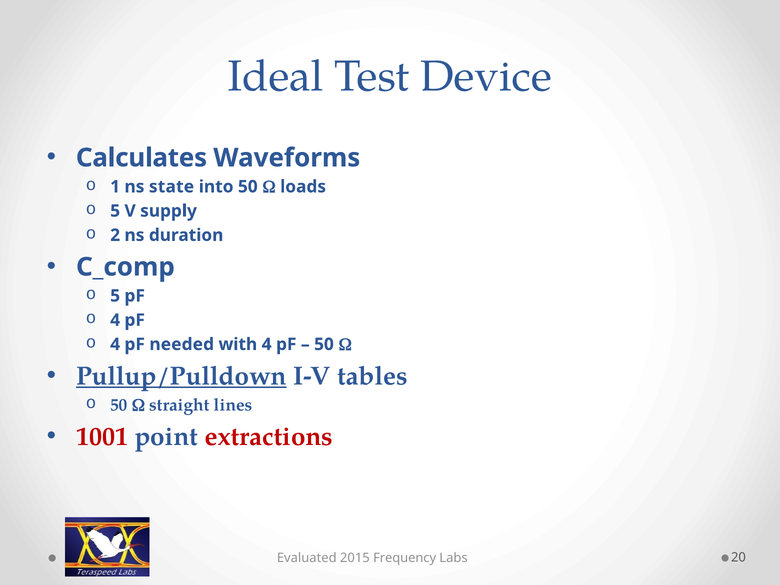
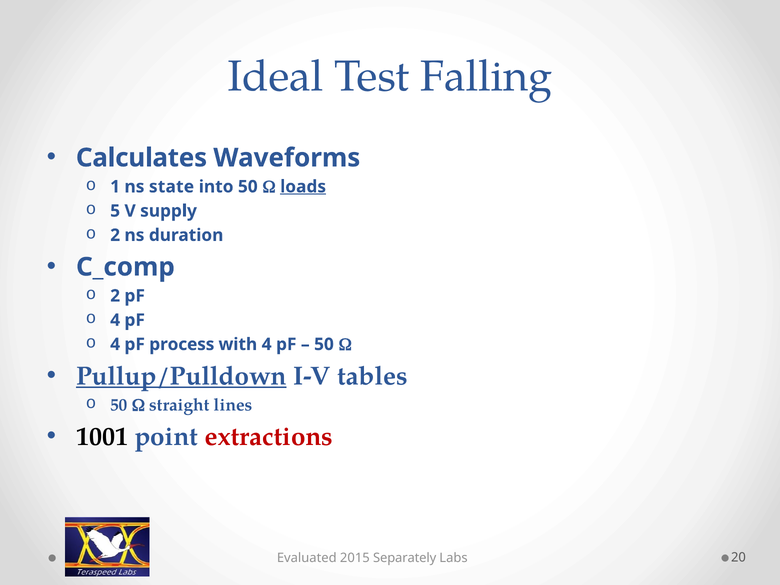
Device: Device -> Falling (486, 77)
loads underline: none -> present (303, 187)
5: 5 -> 2 (115, 296)
needed: needed -> process (182, 344)
1001 colour: red -> black (102, 437)
Frequency: Frequency -> Separately (405, 558)
